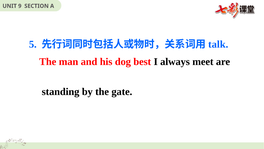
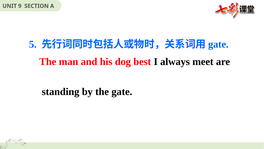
talk: talk -> gate (218, 44)
